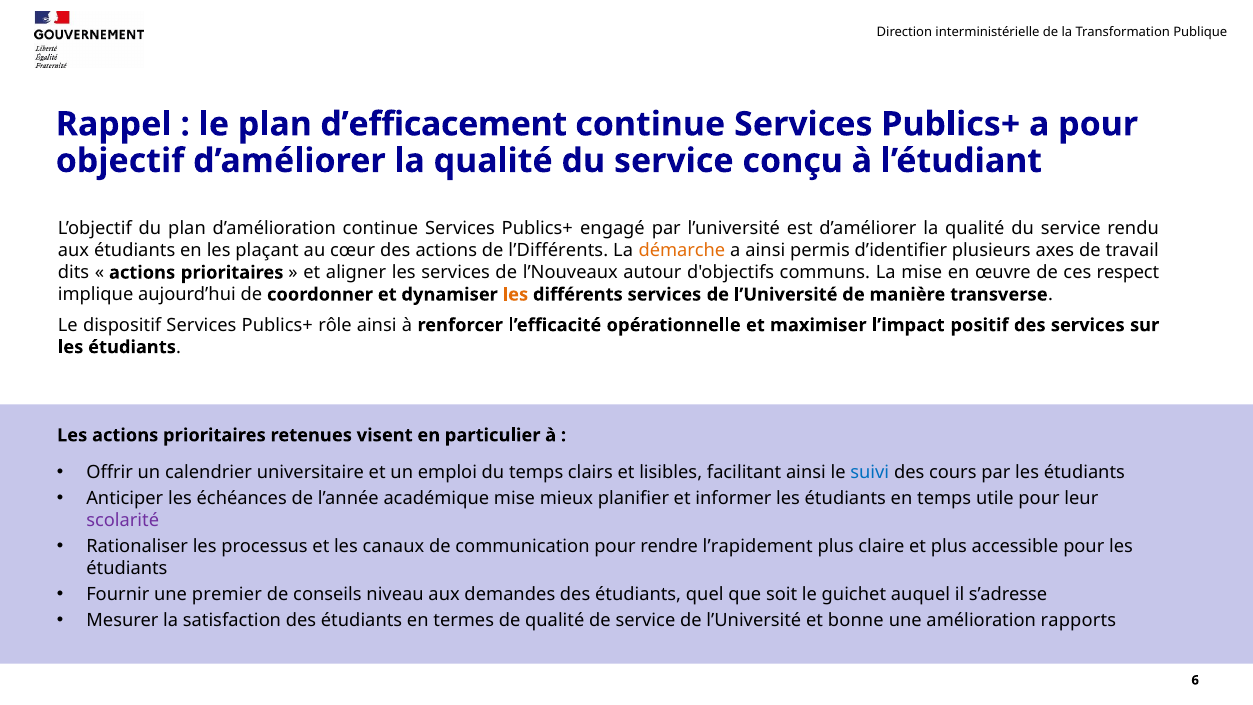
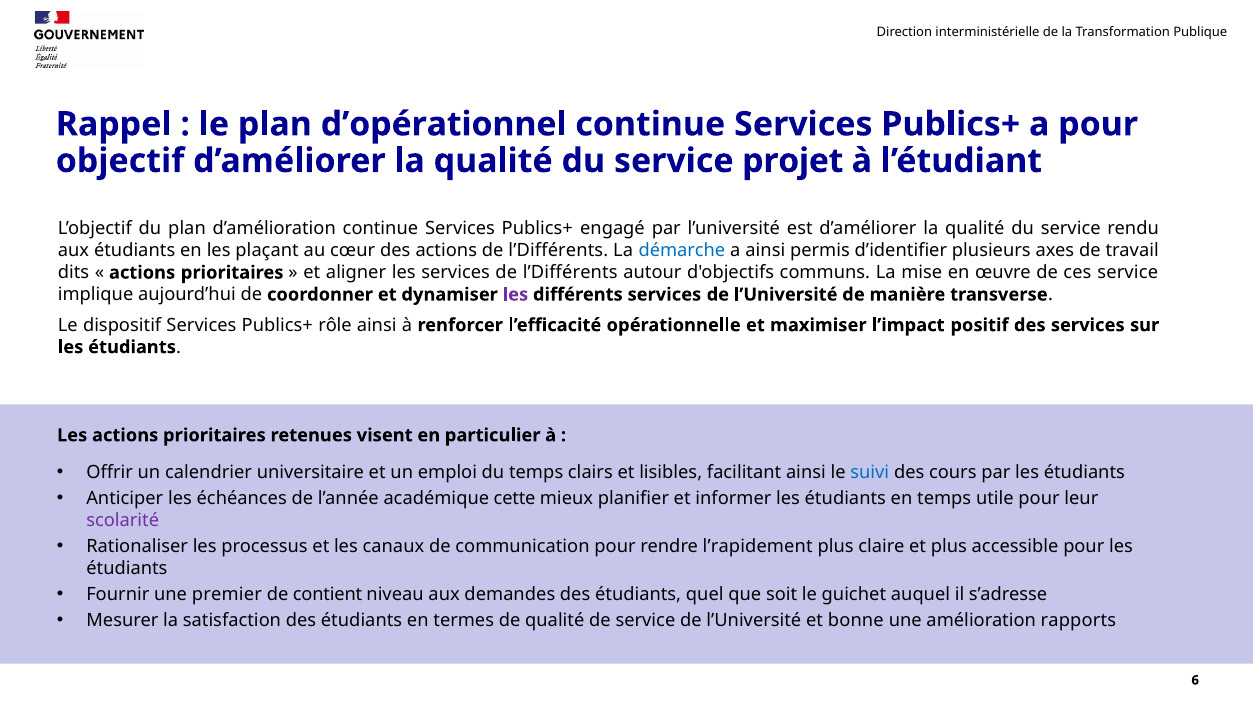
d’efficacement: d’efficacement -> d’opérationnel (444, 124)
conçu: conçu -> projet (793, 161)
démarche colour: orange -> blue (682, 251)
services de l’Nouveaux: l’Nouveaux -> l’Différents (570, 273)
ces respect: respect -> service (1128, 273)
les colour: orange -> purple (515, 294)
académique mise: mise -> cette (515, 499)
conseils: conseils -> contient (328, 594)
